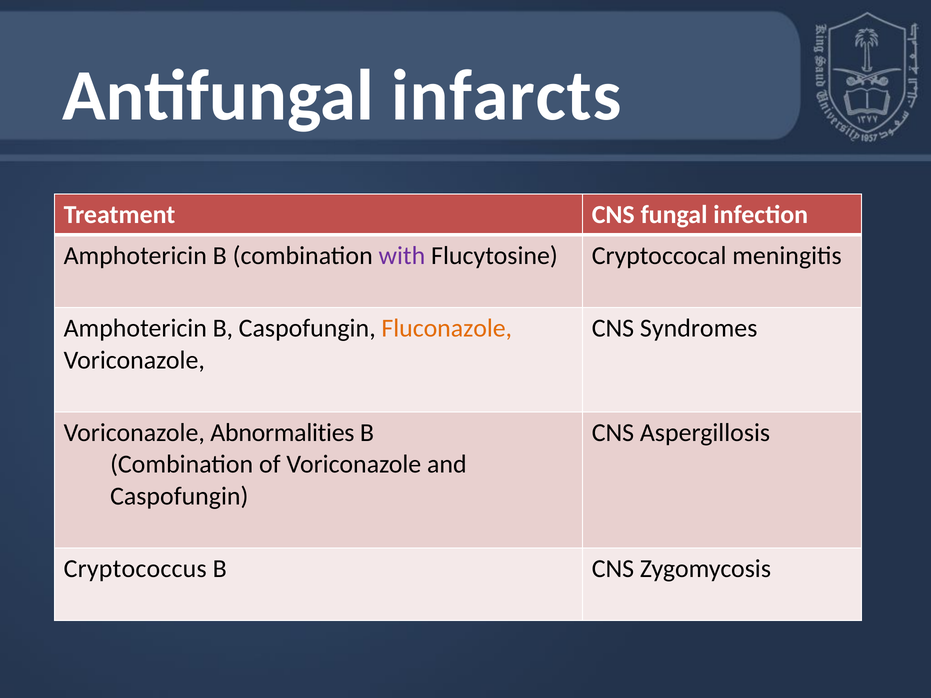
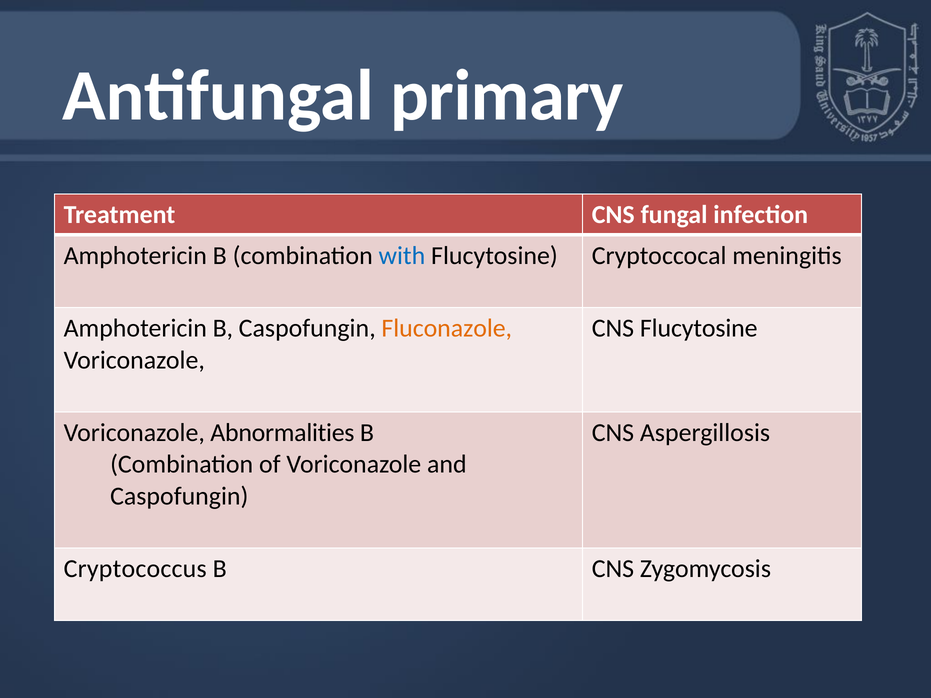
infarcts: infarcts -> primary (507, 96)
with colour: purple -> blue (402, 256)
CNS Syndromes: Syndromes -> Flucytosine (699, 328)
